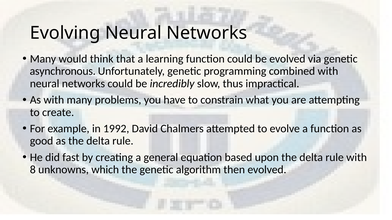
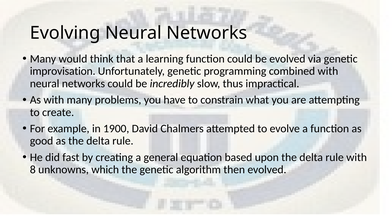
asynchronous: asynchronous -> improvisation (63, 71)
1992: 1992 -> 1900 (116, 129)
